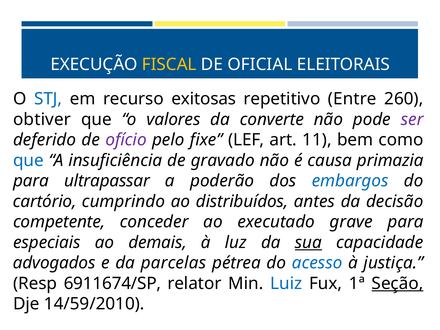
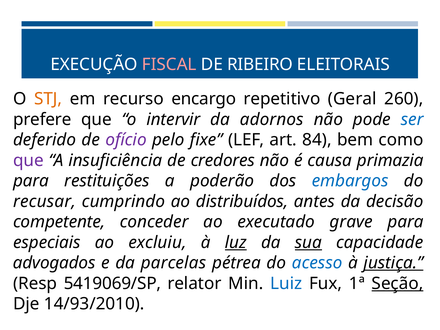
FISCAL colour: yellow -> pink (169, 64)
OFICIAL: OFICIAL -> RIBEIRO (260, 64)
STJ colour: blue -> orange (48, 99)
exitosas: exitosas -> encargo (204, 99)
Entre: Entre -> Geral (352, 99)
obtiver: obtiver -> prefere (42, 119)
valores: valores -> intervir (173, 119)
converte: converte -> adornos (272, 119)
ser colour: purple -> blue (412, 119)
11: 11 -> 84 (317, 140)
que colour: blue -> purple (28, 160)
gravado: gravado -> credores (223, 160)
ultrapassar: ultrapassar -> restituições (107, 181)
cartório: cartório -> recusar (45, 201)
demais: demais -> excluiu (157, 242)
luz underline: none -> present (236, 242)
justiça underline: none -> present (393, 263)
6911674/SP: 6911674/SP -> 5419069/SP (112, 283)
14/59/2010: 14/59/2010 -> 14/93/2010 (94, 304)
